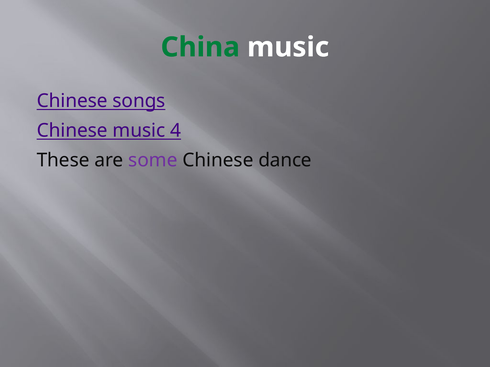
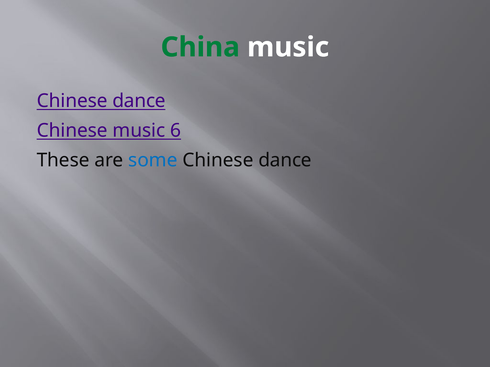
songs: songs -> dance (139, 101)
4: 4 -> 6 (176, 131)
some colour: purple -> blue (153, 160)
